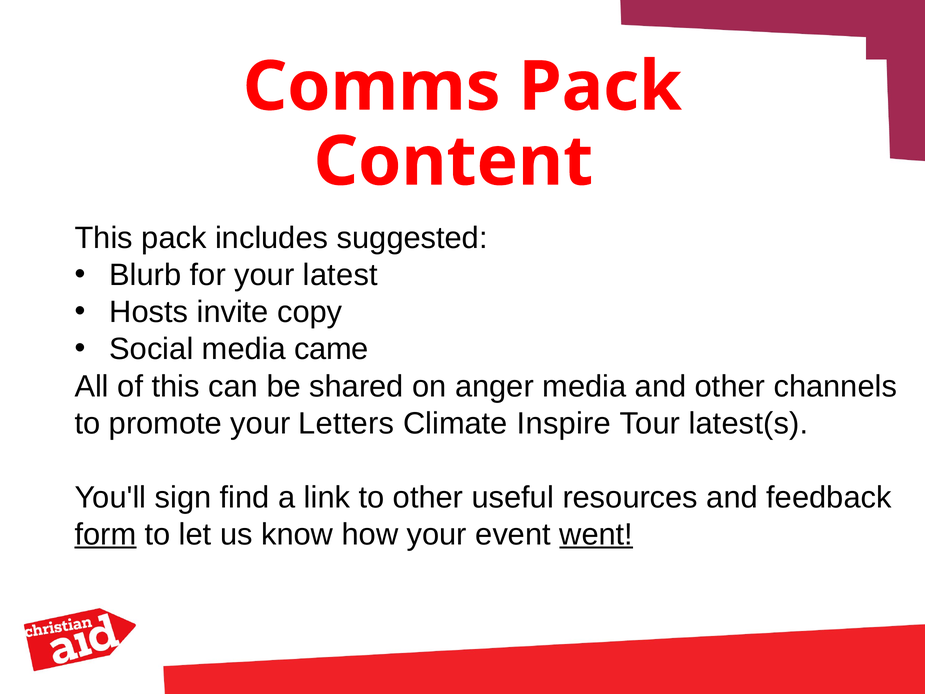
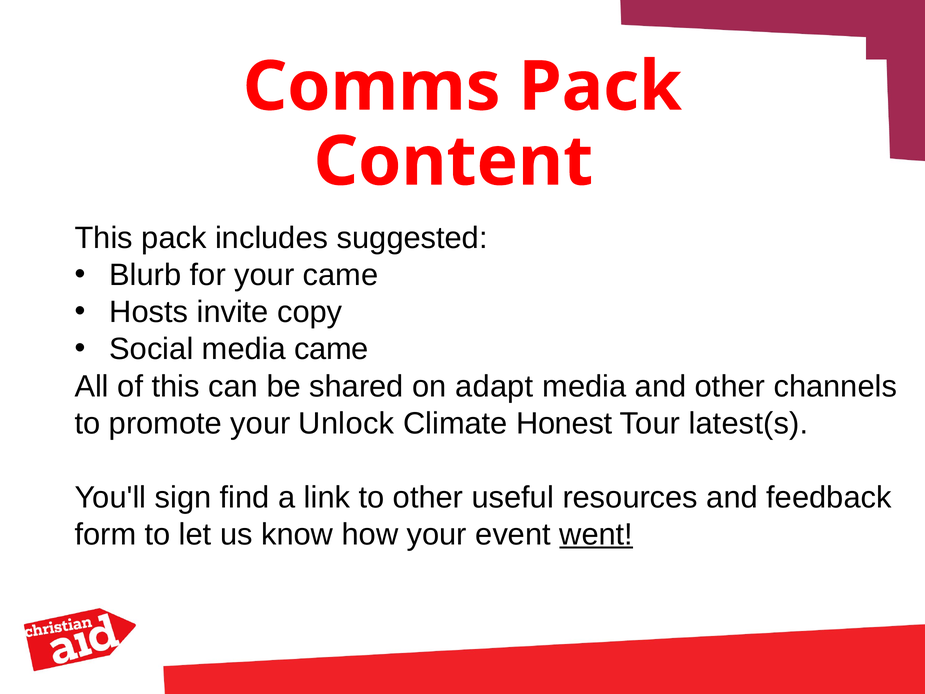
your latest: latest -> came (341, 275)
anger: anger -> adapt (494, 386)
Letters: Letters -> Unlock (346, 423)
Inspire: Inspire -> Honest (564, 423)
form underline: present -> none (105, 534)
